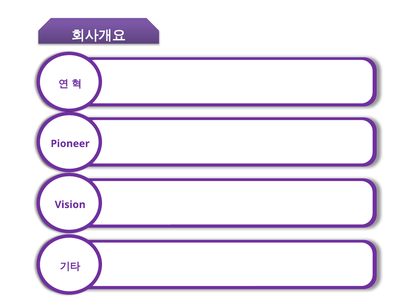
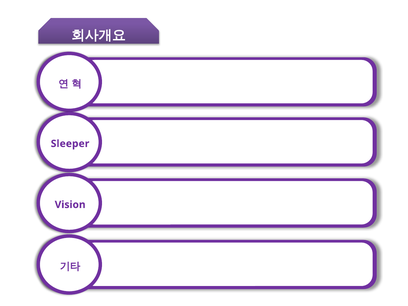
Pioneer: Pioneer -> Sleeper (70, 144)
